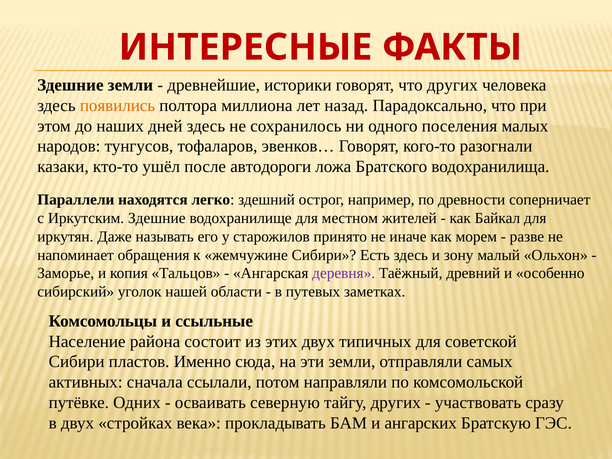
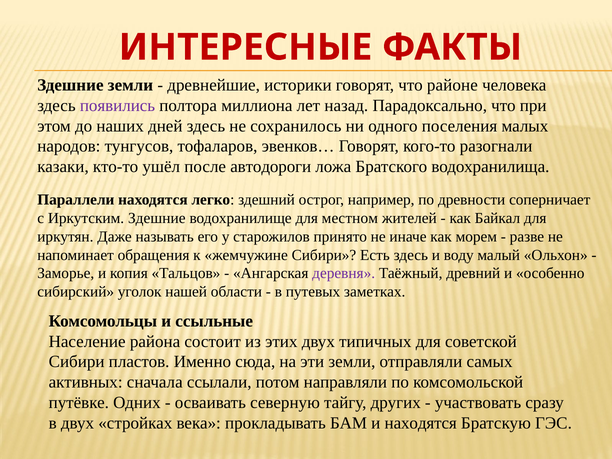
что других: других -> районе (452, 85)
появились colour: orange -> purple (118, 105)
зону: зону -> воду (459, 255)
и ангарских: ангарских -> находятся (421, 423)
